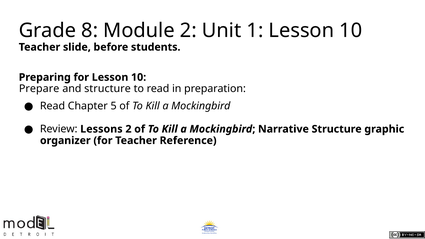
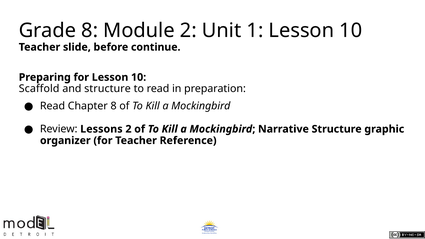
students: students -> continue (156, 47)
Prepare: Prepare -> Scaffold (39, 89)
Chapter 5: 5 -> 8 (114, 106)
